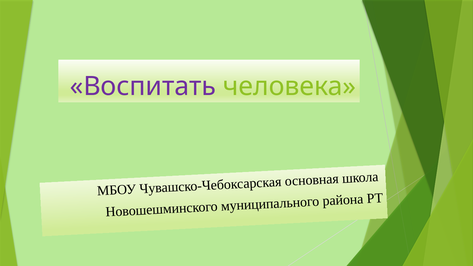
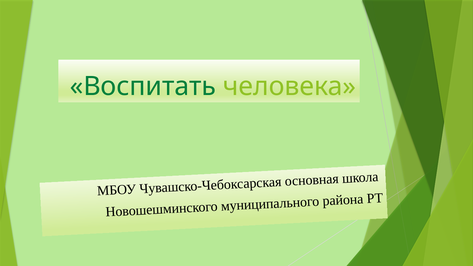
Воспитать colour: purple -> green (143, 86)
